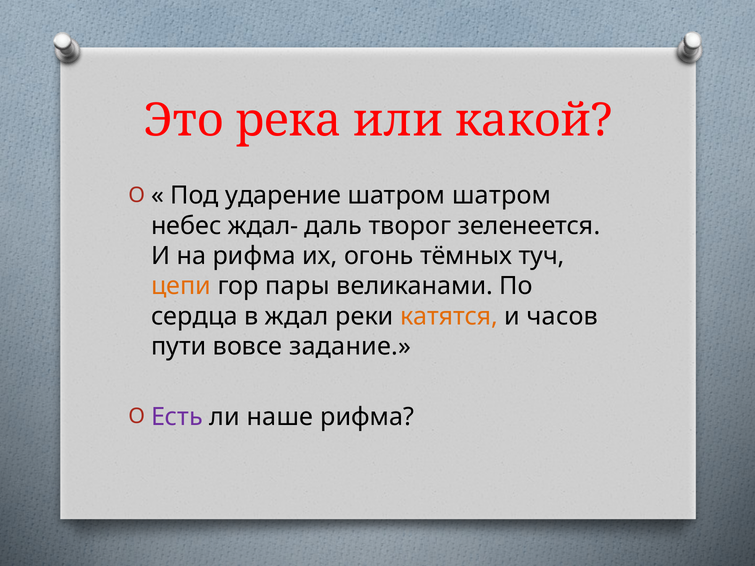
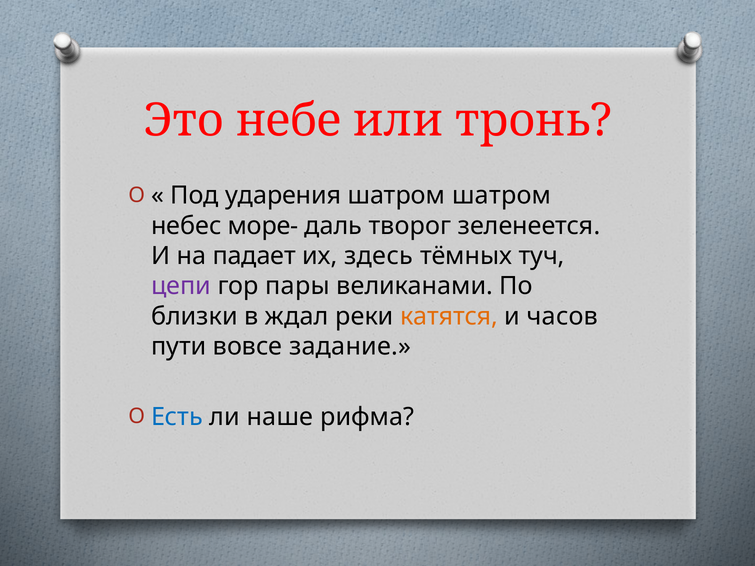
река: река -> небе (288, 120)
какой: какой -> тронь (534, 120)
ударение: ударение -> ударения (283, 196)
ждал-: ждал- -> море- (263, 226)
на рифма: рифма -> падает (254, 256)
огонь: огонь -> здесь (379, 256)
цепи colour: orange -> purple (181, 286)
сердца: сердца -> близки (194, 316)
Есть colour: purple -> blue (177, 417)
